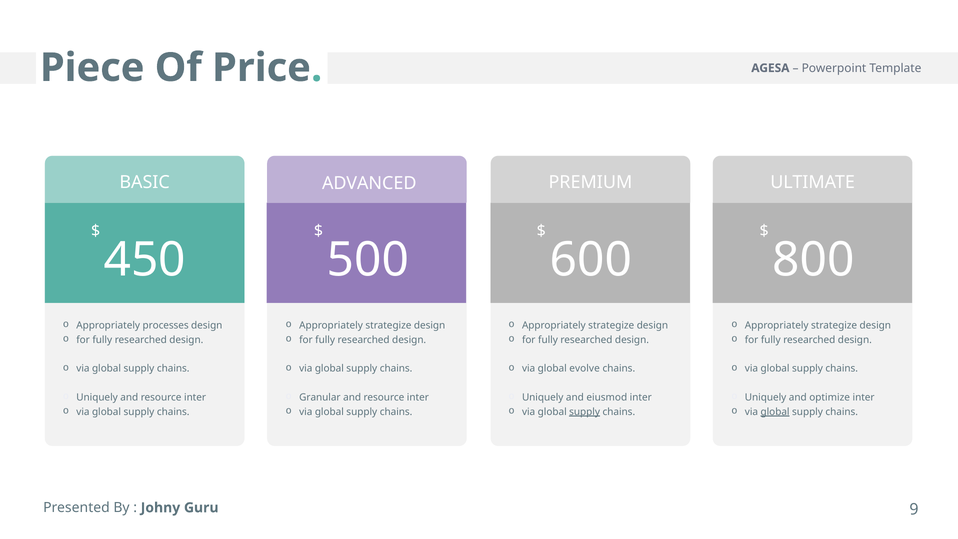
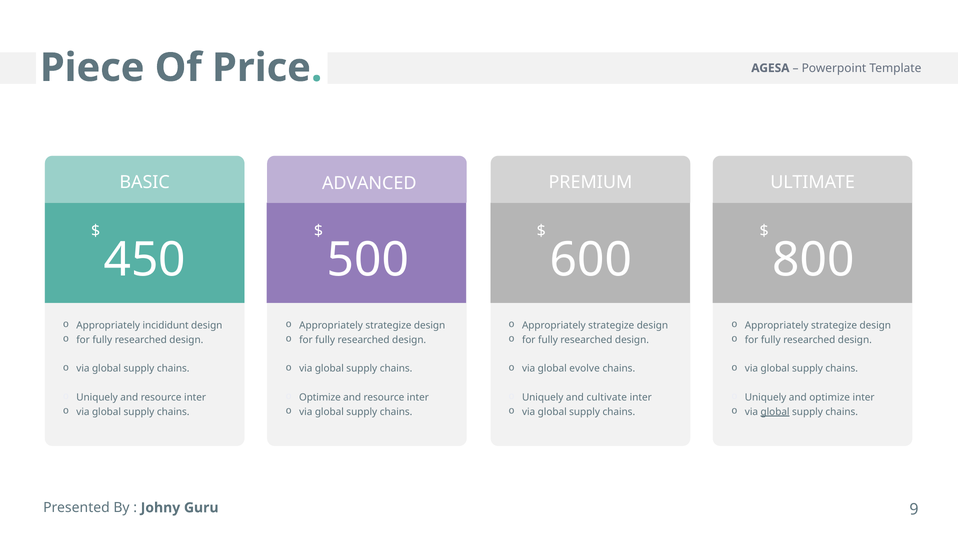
processes: processes -> incididunt (166, 325)
Granular: Granular -> Optimize (320, 397)
eiusmod: eiusmod -> cultivate (607, 397)
supply underline: present -> none (585, 412)
